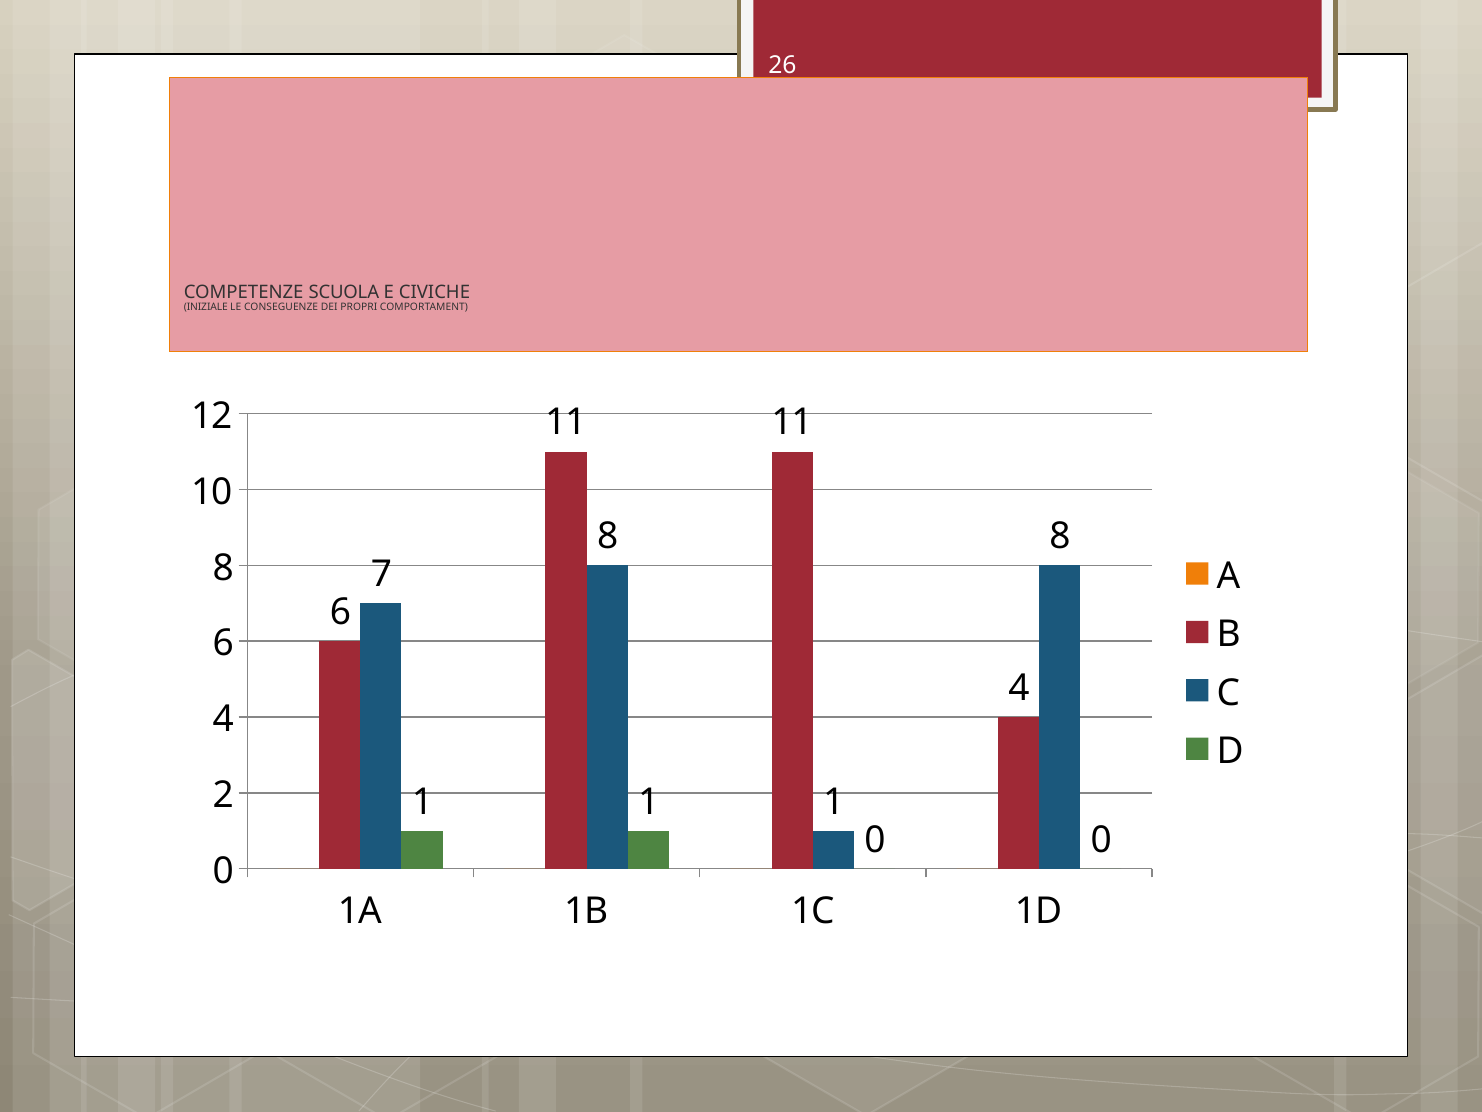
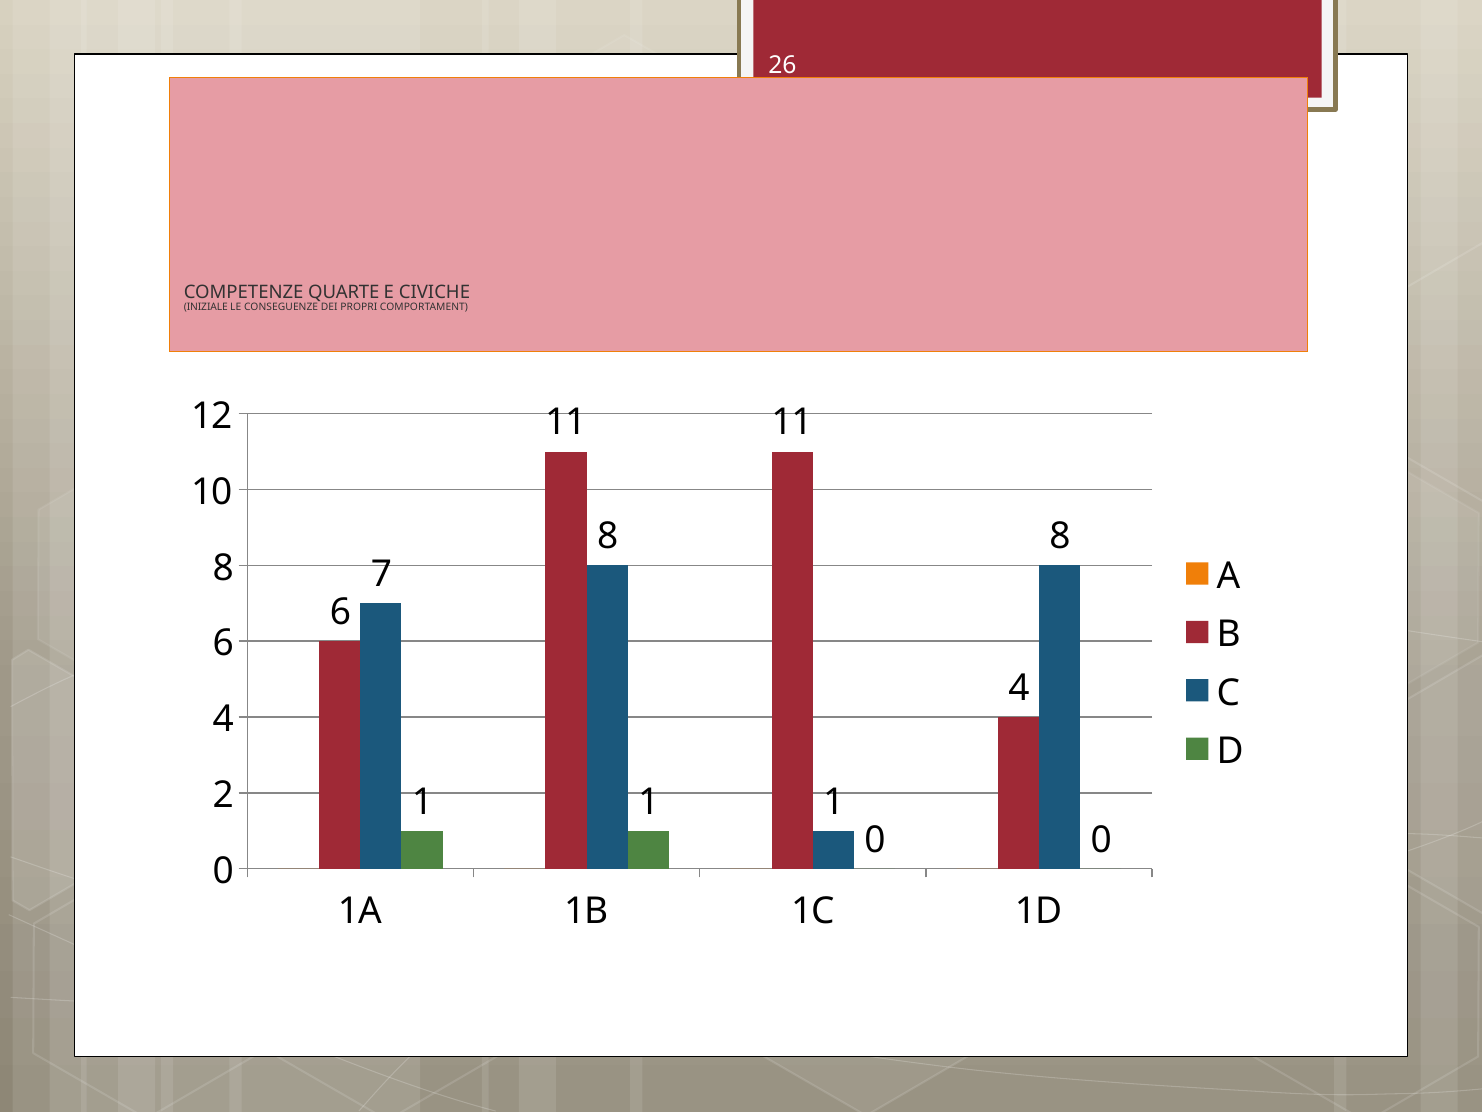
SCUOLA: SCUOLA -> QUARTE (344, 292)
